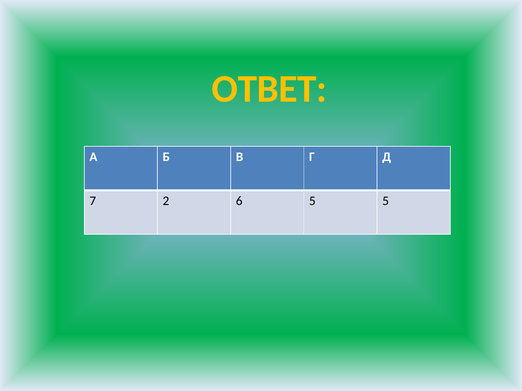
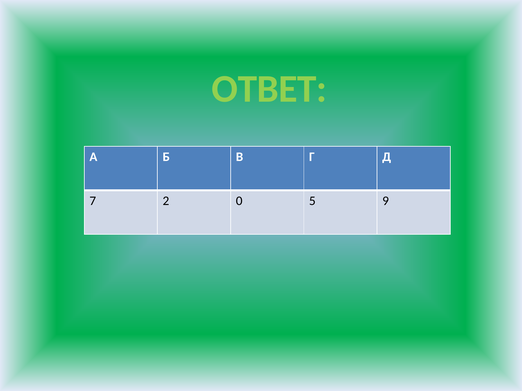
ОТВЕТ colour: yellow -> light green (269, 89)
6: 6 -> 0 (239, 201)
5 5: 5 -> 9 (386, 201)
